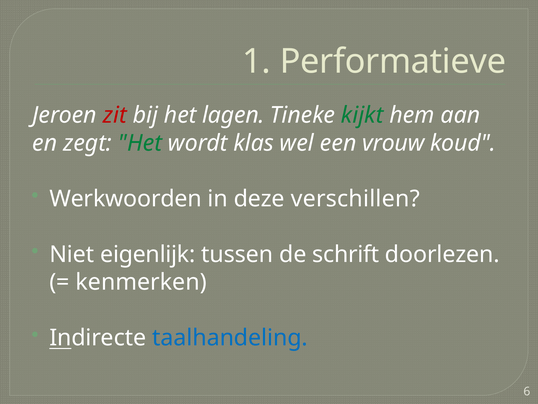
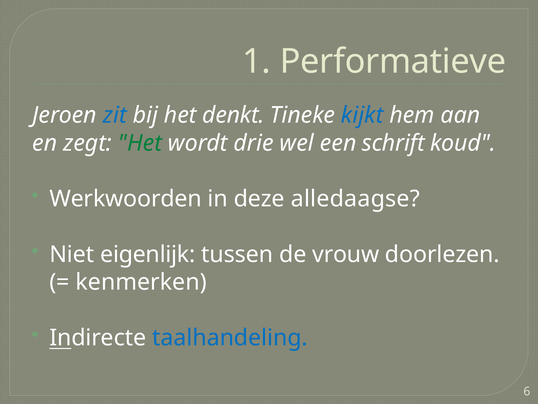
zit colour: red -> blue (115, 115)
lagen: lagen -> denkt (233, 115)
kijkt colour: green -> blue (362, 115)
klas: klas -> drie (254, 143)
vrouw: vrouw -> schrift (393, 143)
verschillen: verschillen -> alledaagse (355, 198)
schrift: schrift -> vrouw (346, 254)
